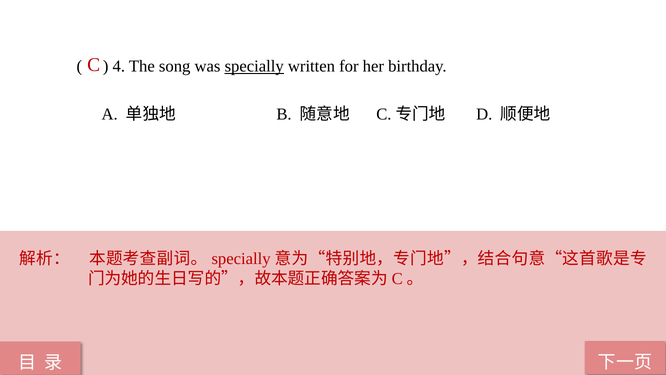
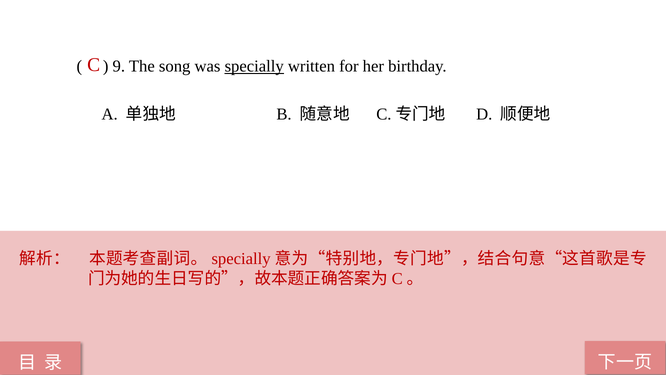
4: 4 -> 9 (119, 66)
